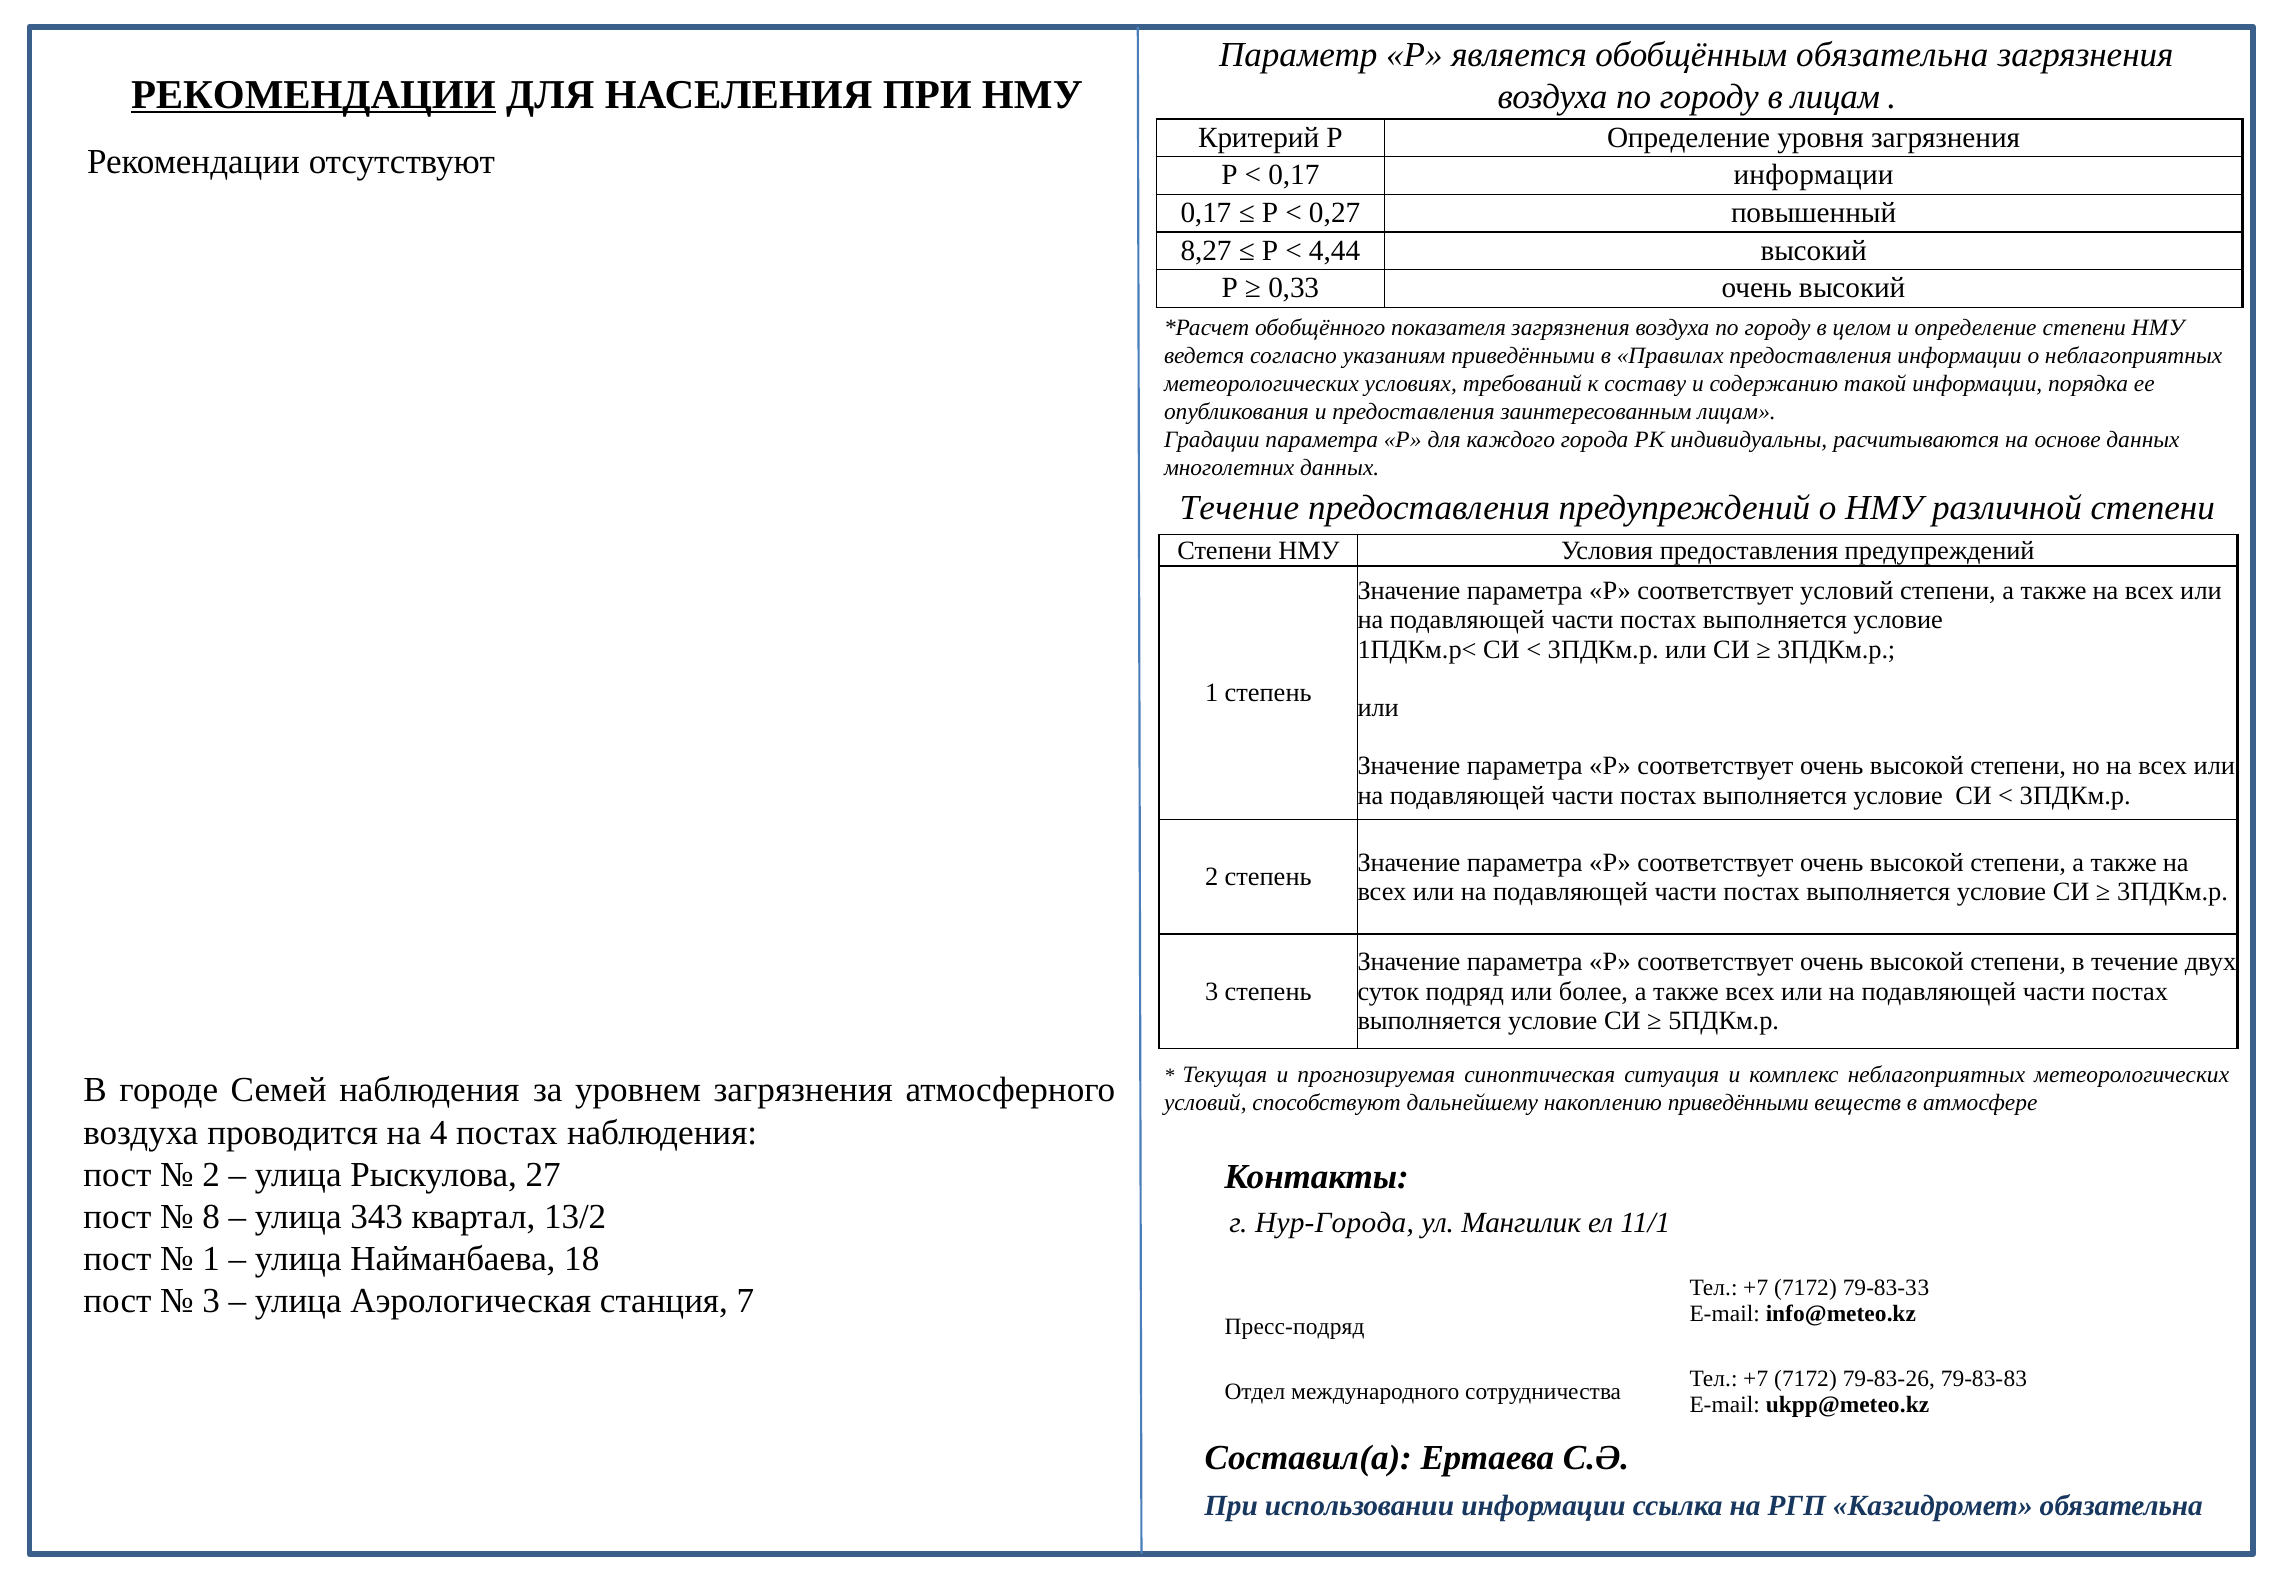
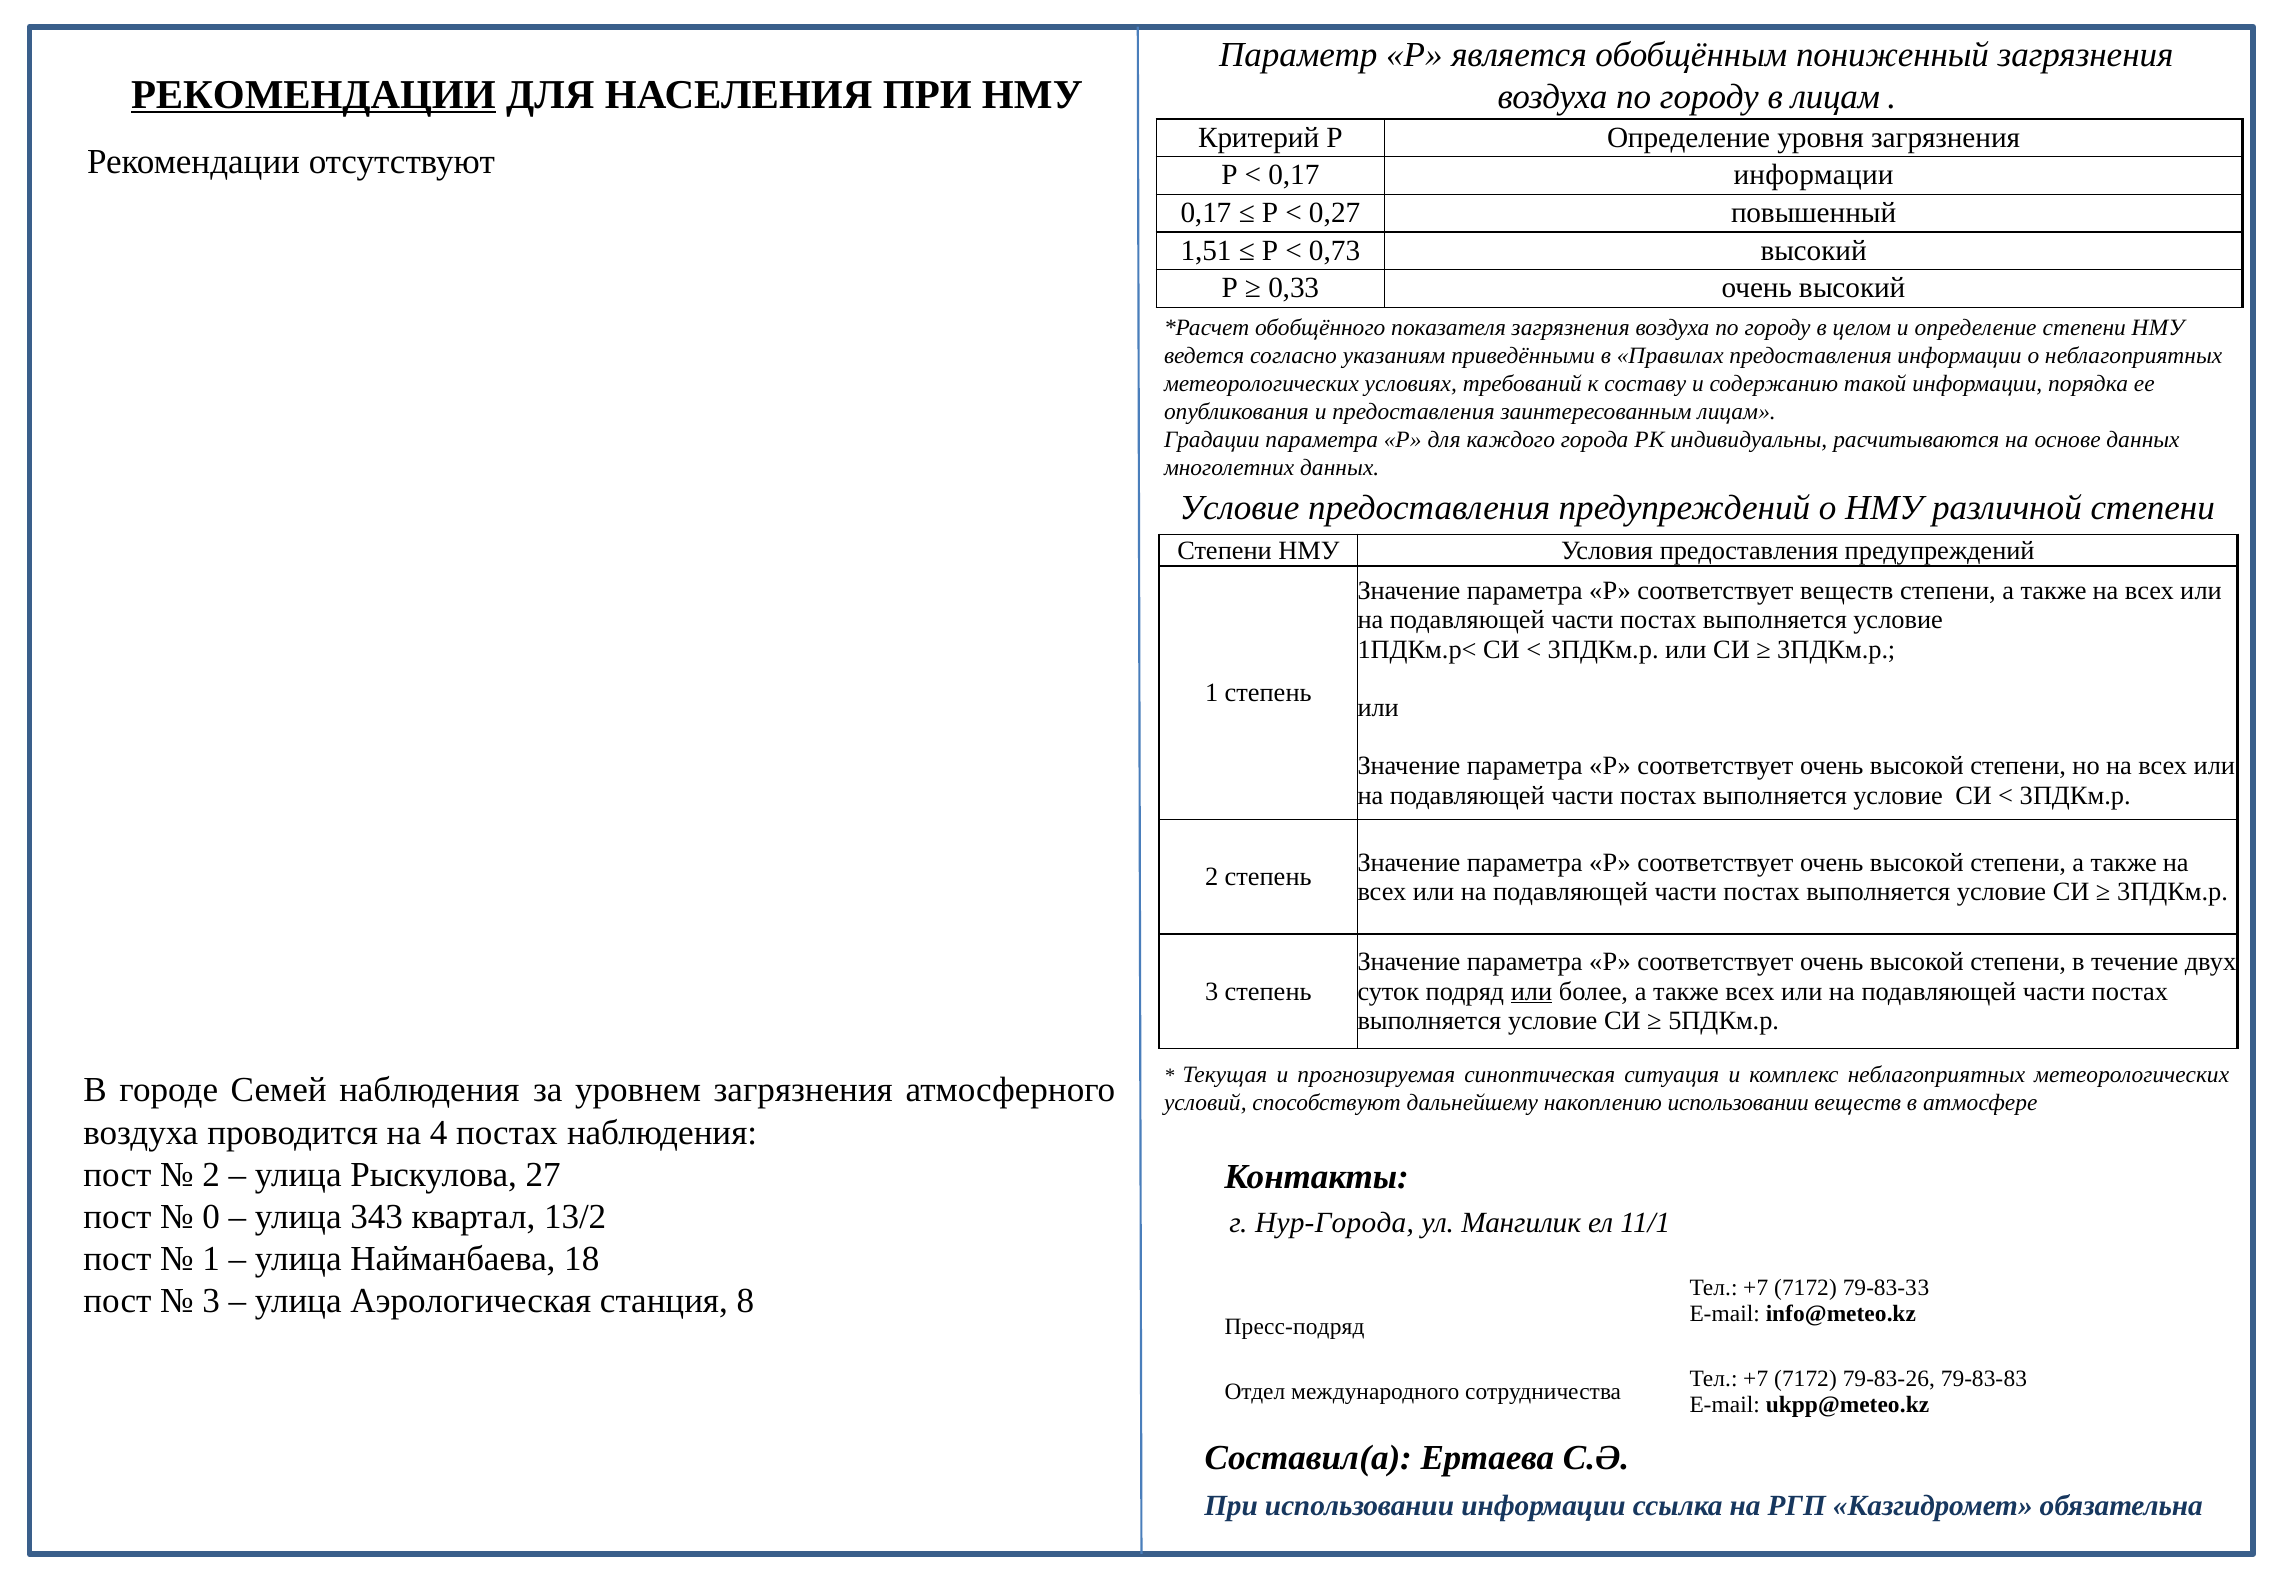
обобщённым обязательна: обязательна -> пониженный (1892, 55)
8,27: 8,27 -> 1,51 (1206, 250)
4,44: 4,44 -> 0,73 (1335, 250)
Течение: Течение -> Условие (1240, 508)
соответствует условий: условий -> веществ (1847, 591)
или underline: none -> present (1532, 991)
накоплению приведёнными: приведёнными -> использовании (1738, 1102)
8: 8 -> 0 (211, 1216)
7: 7 -> 8 (745, 1301)
